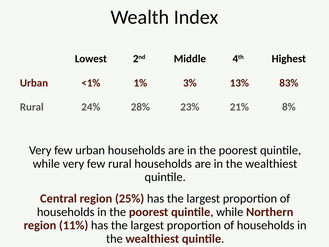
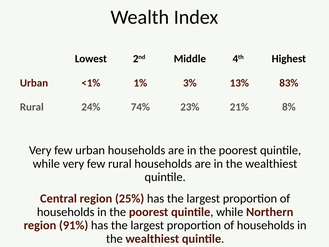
28%: 28% -> 74% (140, 107)
11%: 11% -> 91% (74, 225)
